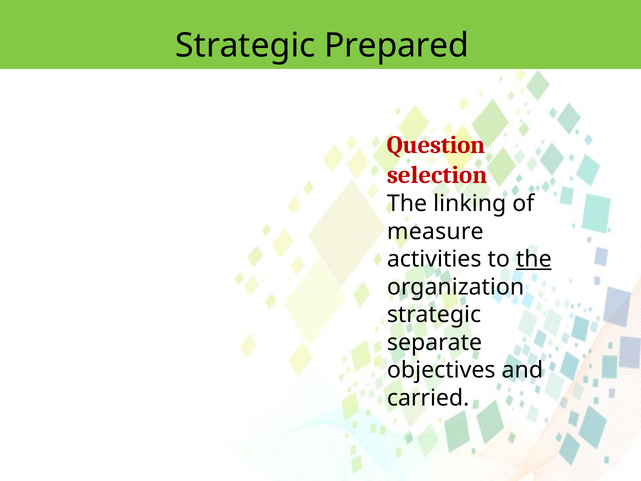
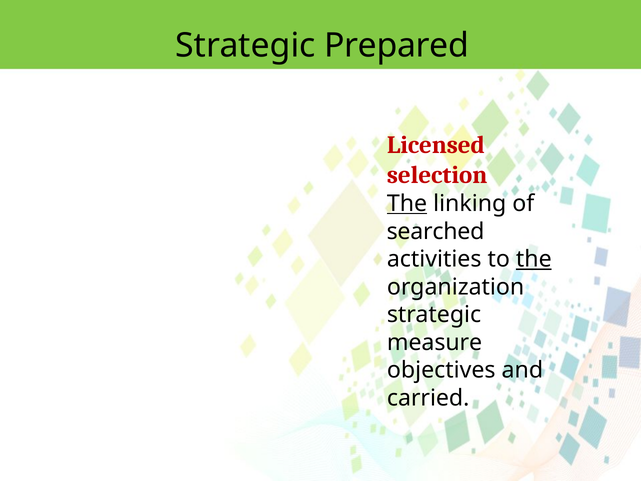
Question: Question -> Licensed (436, 145)
The underline: none -> present (407, 203)
measure: measure -> searched (436, 231)
separate: separate -> measure (435, 342)
